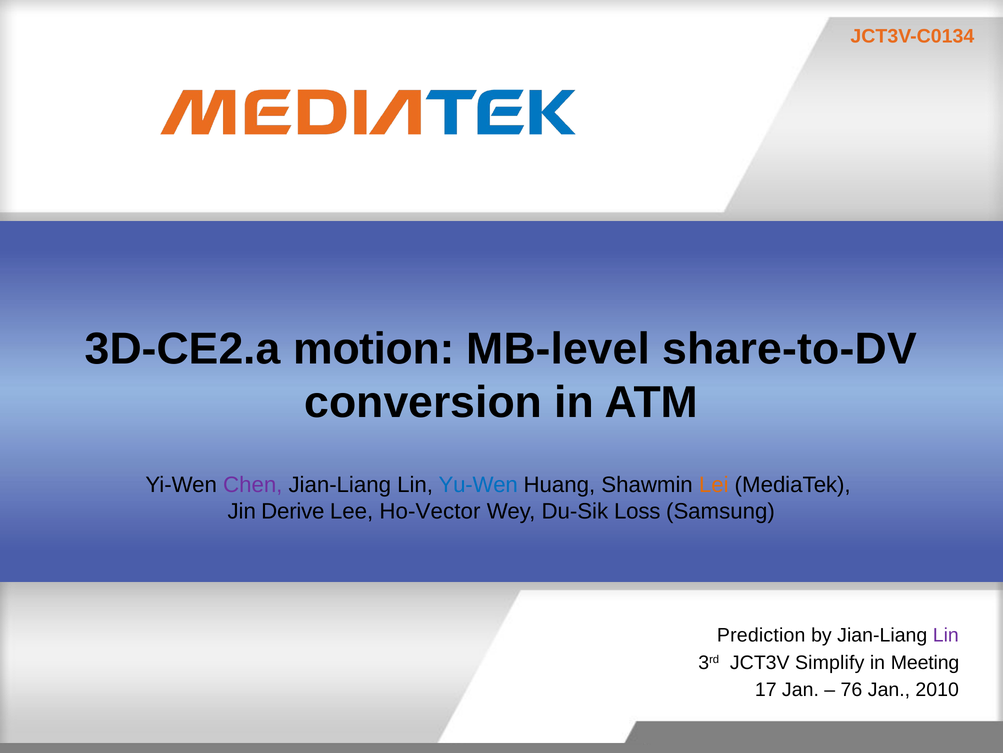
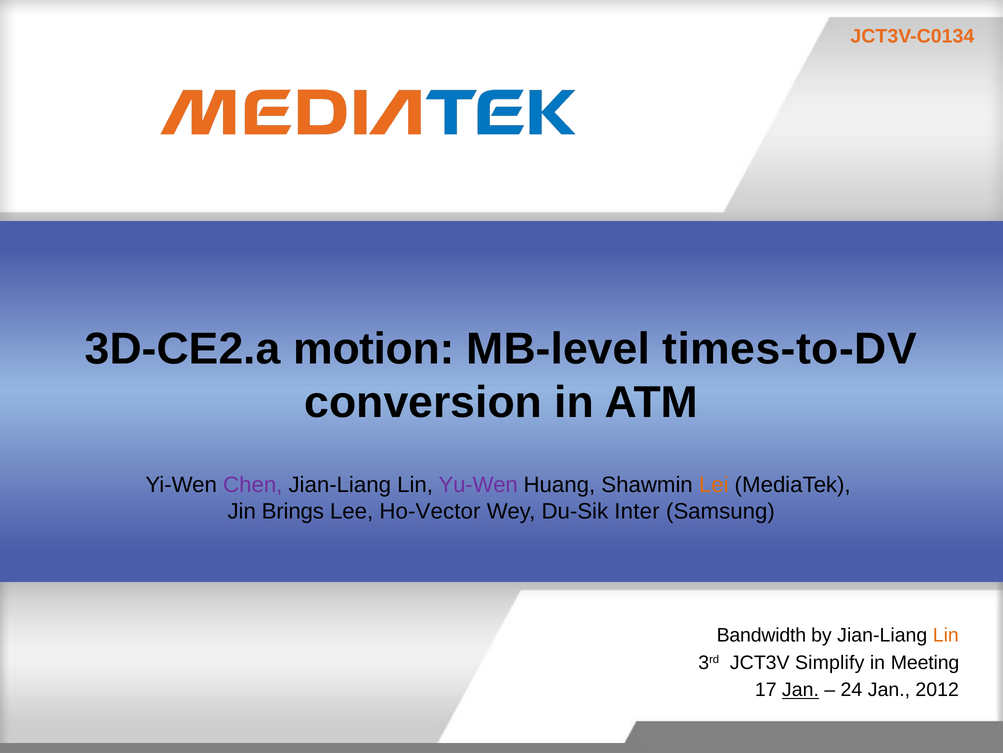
share-to-DV: share-to-DV -> times-to-DV (789, 349)
Yu-Wen colour: blue -> purple (478, 484)
Derive: Derive -> Brings (293, 511)
Loss: Loss -> Inter (637, 511)
Prediction: Prediction -> Bandwidth (761, 635)
Lin colour: purple -> orange (946, 635)
Jan underline: none -> present (800, 689)
76: 76 -> 24 (851, 689)
2010: 2010 -> 2012 (937, 689)
